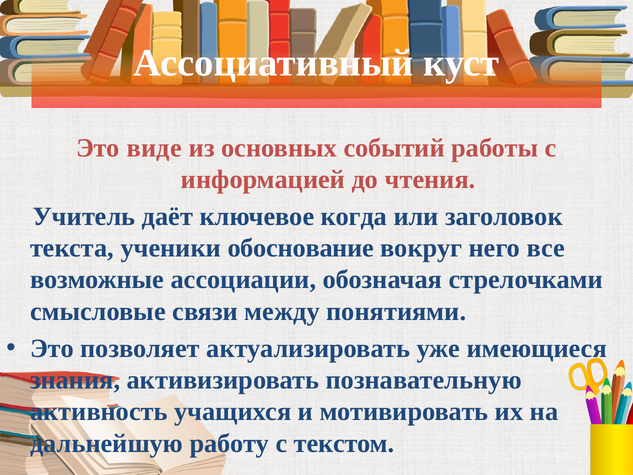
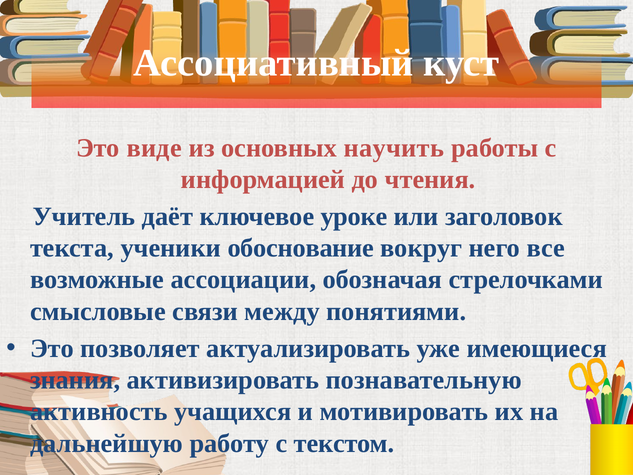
событий: событий -> научить (394, 148)
когда: когда -> уроке (354, 216)
